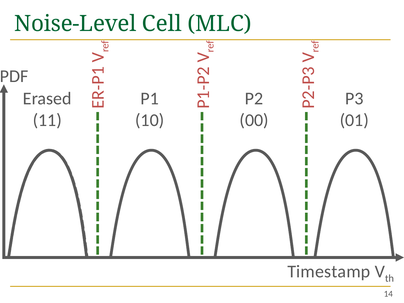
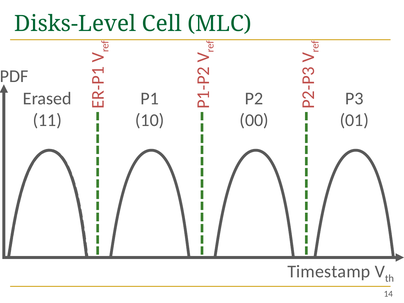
Noise-Level: Noise-Level -> Disks-Level (75, 24)
